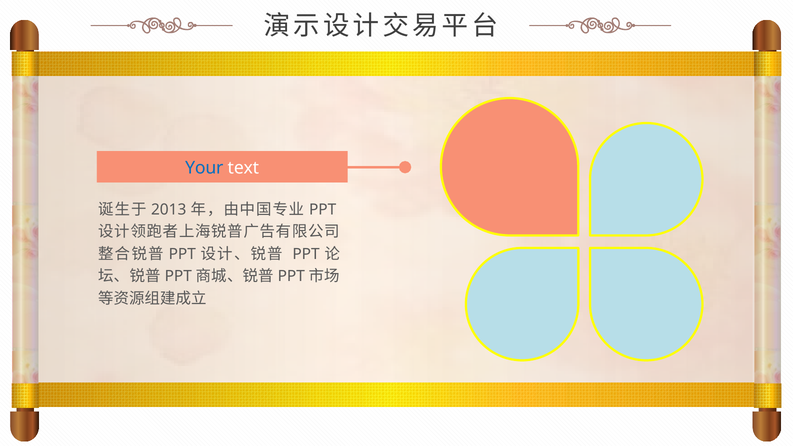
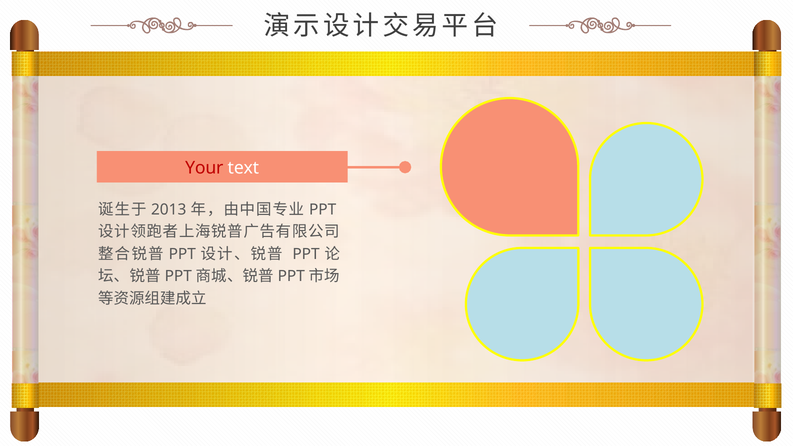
Your colour: blue -> red (204, 168)
